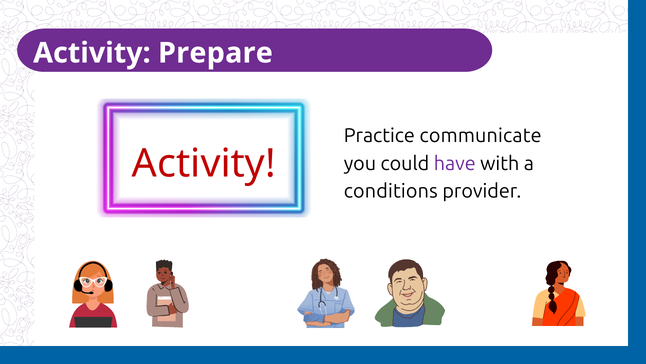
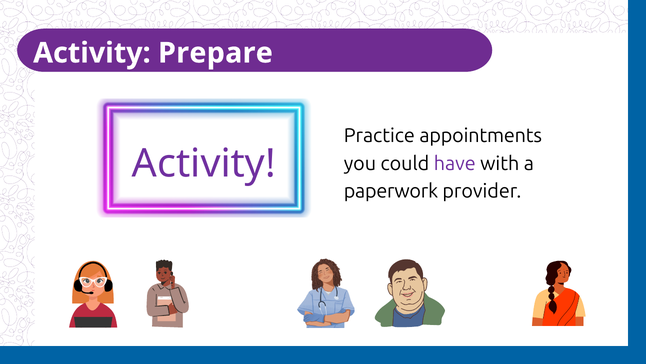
communicate: communicate -> appointments (481, 136)
Activity colour: red -> purple (204, 164)
conditions: conditions -> paperwork (391, 191)
